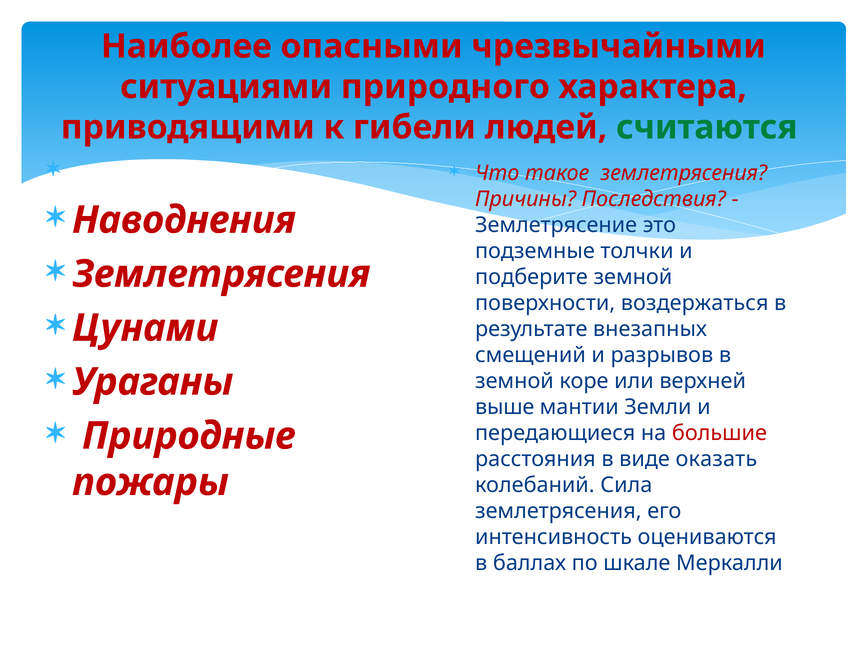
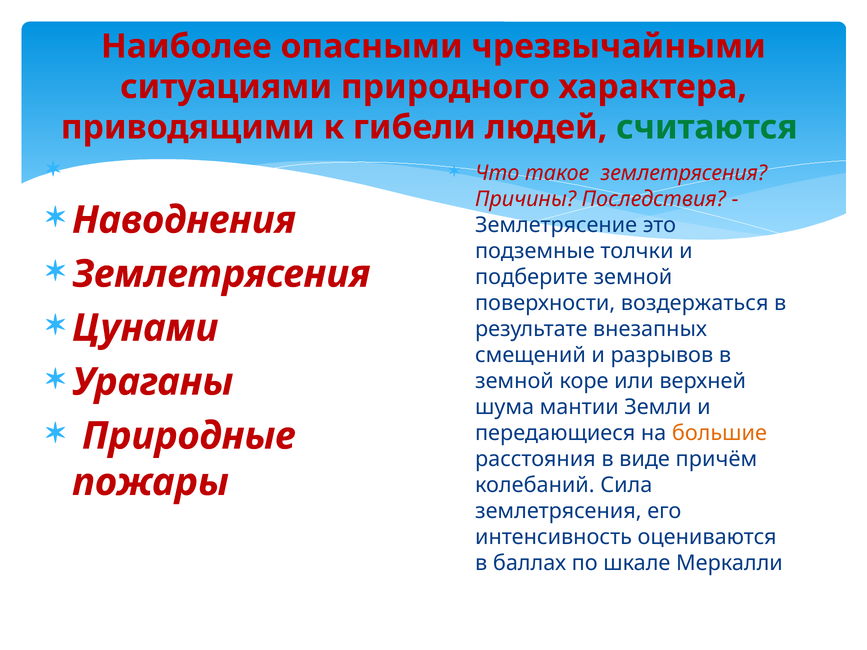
выше: выше -> шума (505, 407)
большие colour: red -> orange (719, 433)
оказать: оказать -> причём (716, 459)
